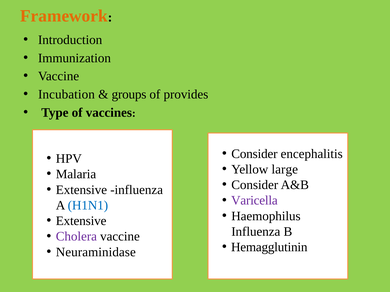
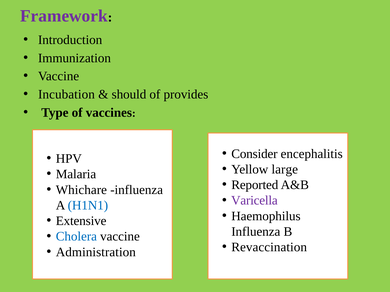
Framework colour: orange -> purple (64, 16)
groups: groups -> should (129, 94)
Consider: Consider -> Reported (255, 185)
Extensive: Extensive -> Whichare (81, 190)
Cholera colour: purple -> blue (76, 237)
Hemagglutinin: Hemagglutinin -> Revaccination (269, 248)
Neuraminidase: Neuraminidase -> Administration (96, 252)
